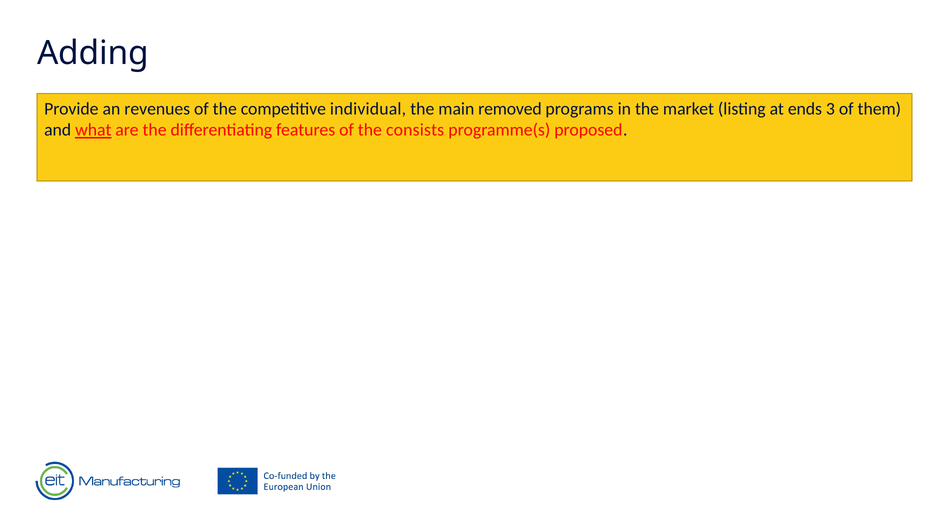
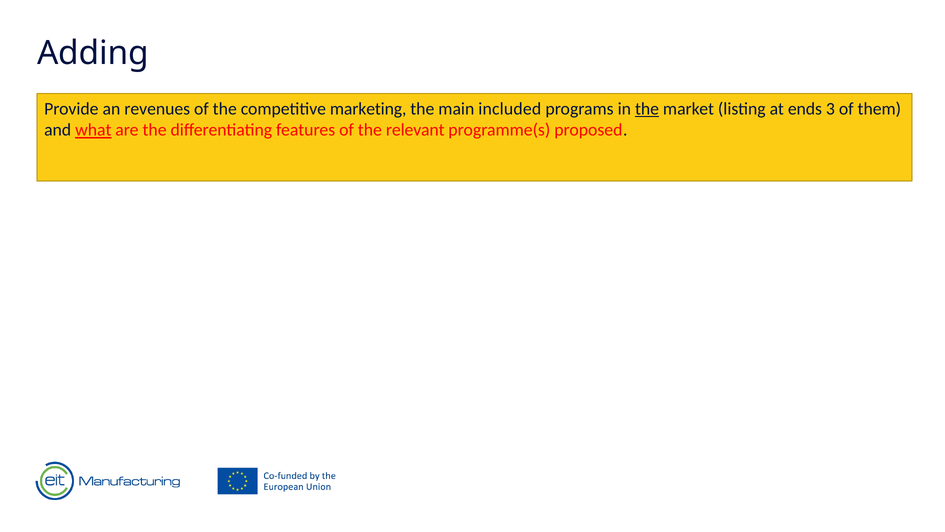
individual: individual -> marketing (368, 109)
removed: removed -> included (510, 109)
the underline: none -> present (647, 109)
consists: consists -> relevant (415, 130)
